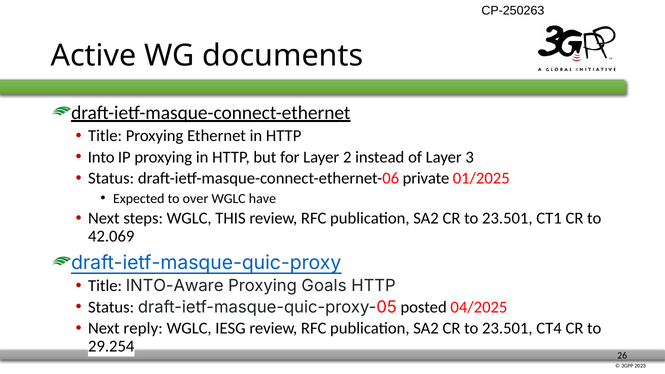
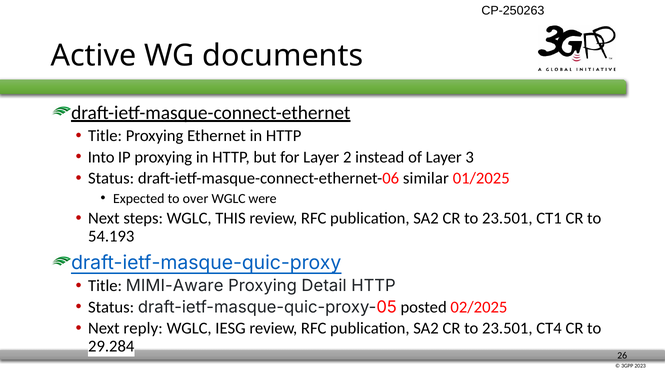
private: private -> similar (426, 179)
have: have -> were (263, 198)
42.069: 42.069 -> 54.193 (111, 236)
INTO-Aware: INTO-Aware -> MIMI-Aware (175, 286)
Goals: Goals -> Detail (324, 286)
04/2025: 04/2025 -> 02/2025 (479, 307)
29.254: 29.254 -> 29.284 (111, 347)
